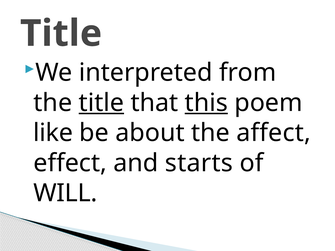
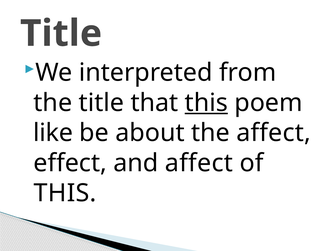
title underline: present -> none (101, 103)
and starts: starts -> affect (199, 163)
WILL: WILL -> THIS (65, 193)
